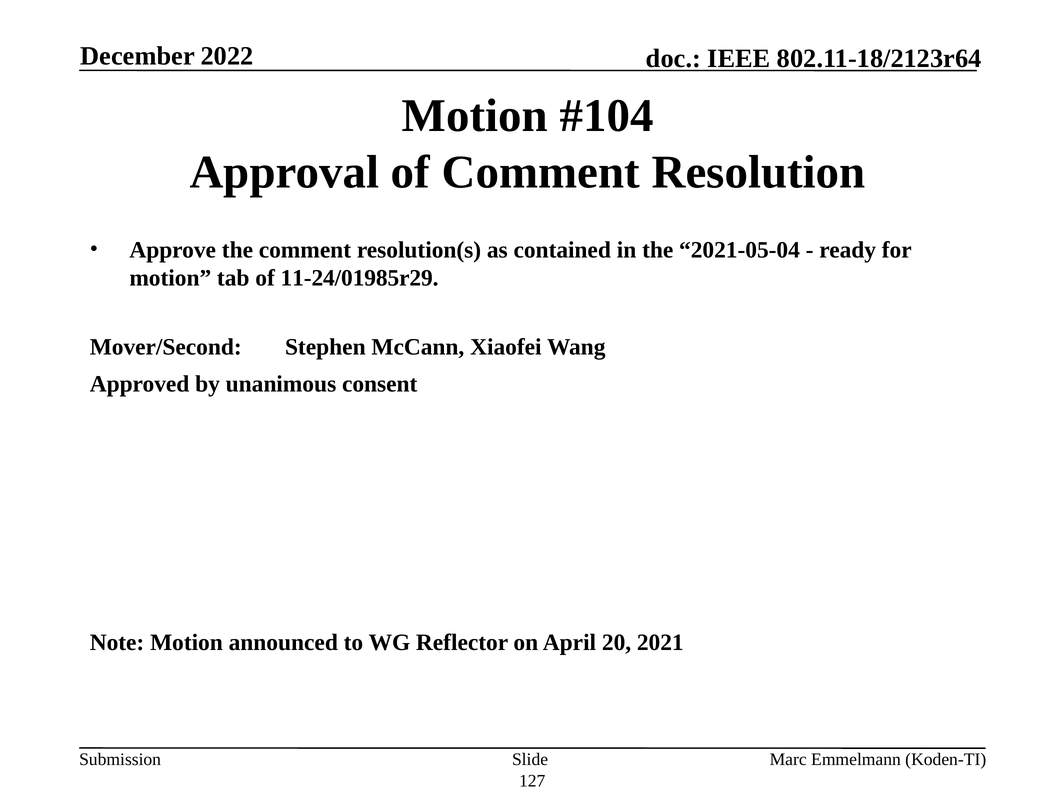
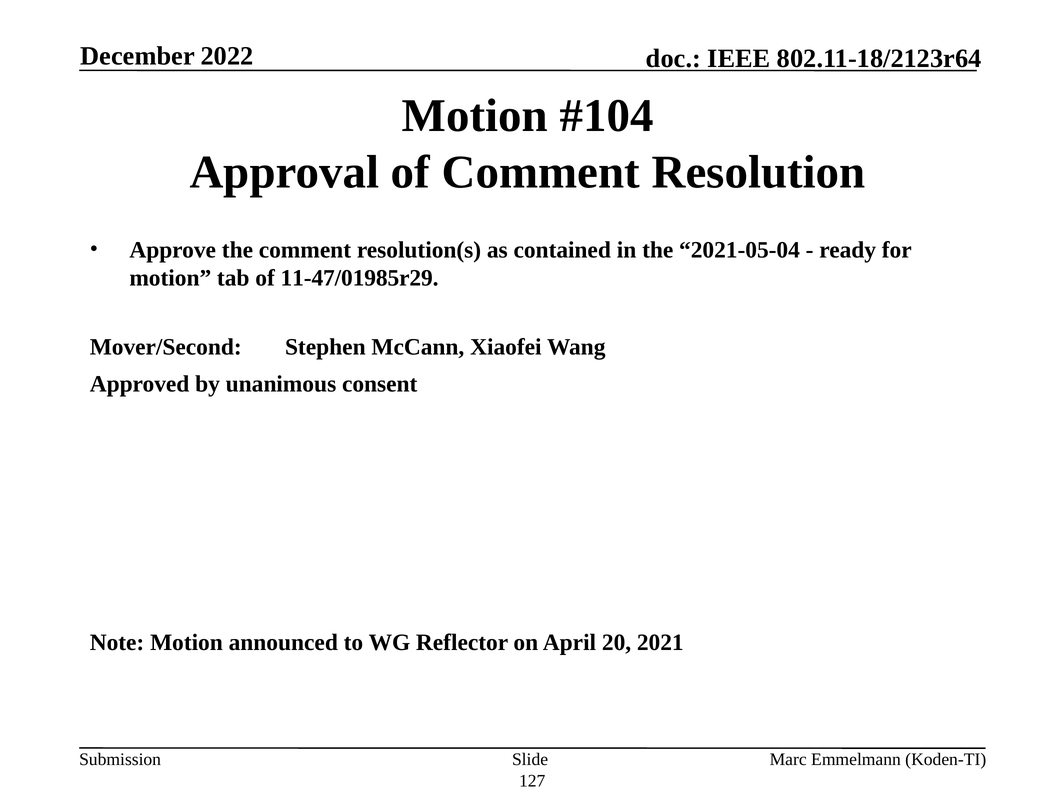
11-24/01985r29: 11-24/01985r29 -> 11-47/01985r29 (360, 278)
